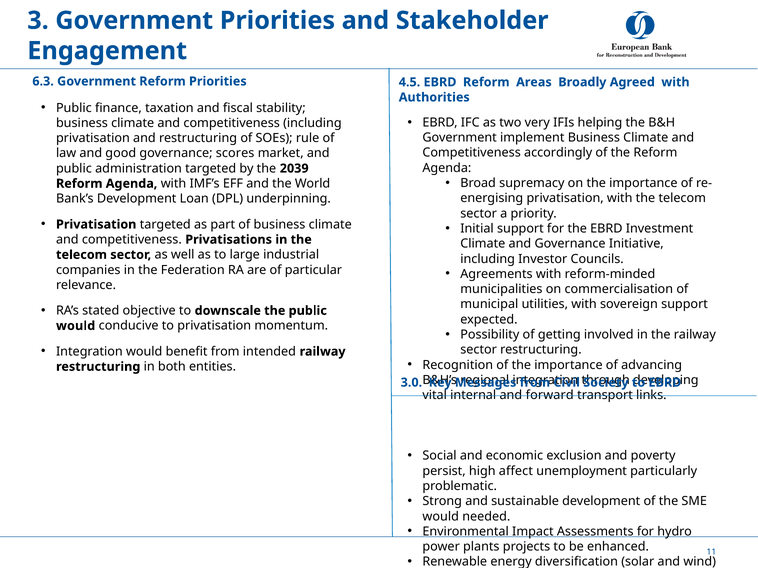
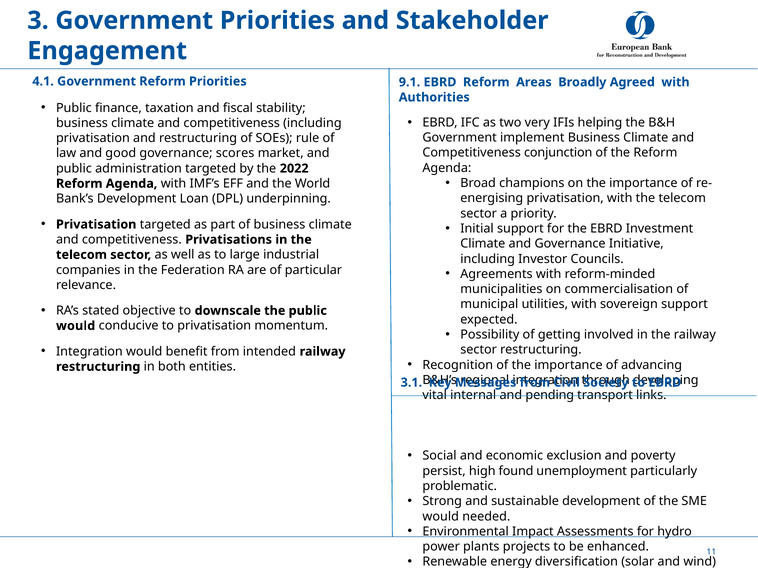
6.3: 6.3 -> 4.1 (43, 81)
4.5: 4.5 -> 9.1 (409, 82)
accordingly: accordingly -> conjunction (558, 153)
2039: 2039 -> 2022 (294, 169)
supremacy: supremacy -> champions (532, 183)
3.0: 3.0 -> 3.1 (411, 383)
forward: forward -> pending (550, 396)
affect: affect -> found (516, 471)
